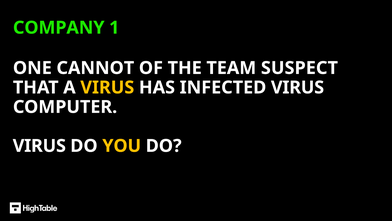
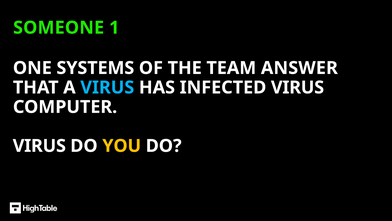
COMPANY: COMPANY -> SOMEONE (59, 28)
CANNOT: CANNOT -> SYSTEMS (95, 68)
SUSPECT: SUSPECT -> ANSWER (299, 68)
VIRUS colour: yellow -> light blue (107, 87)
